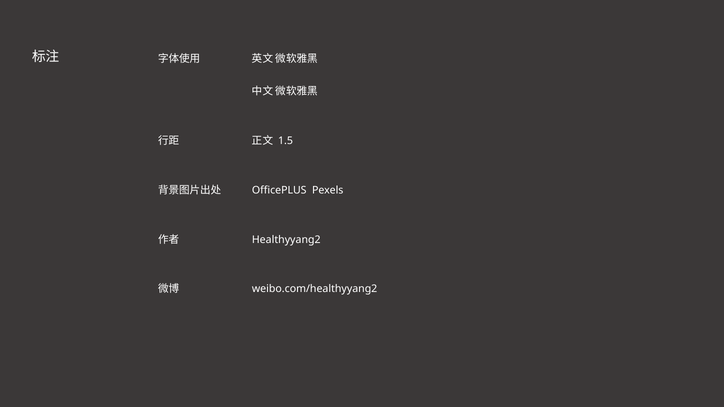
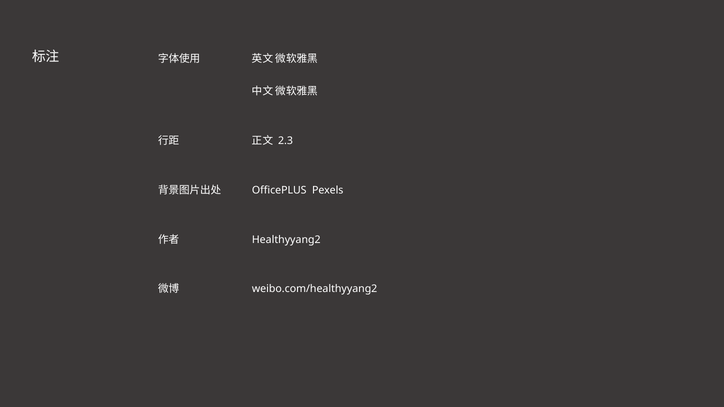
1.5: 1.5 -> 2.3 (285, 141)
